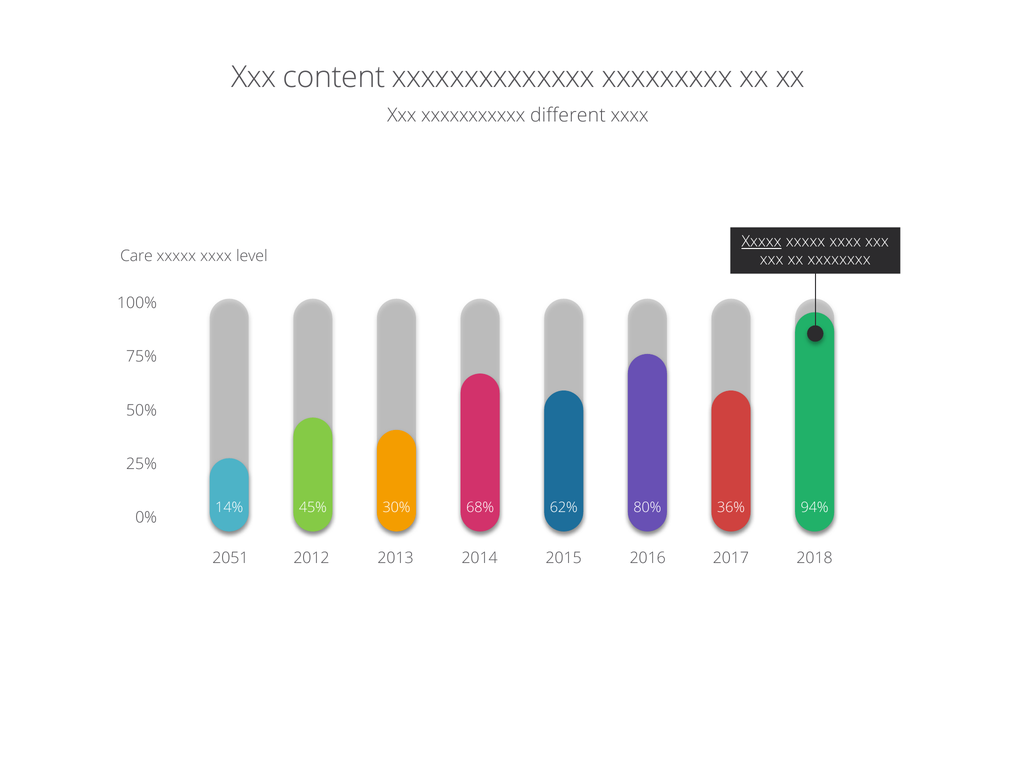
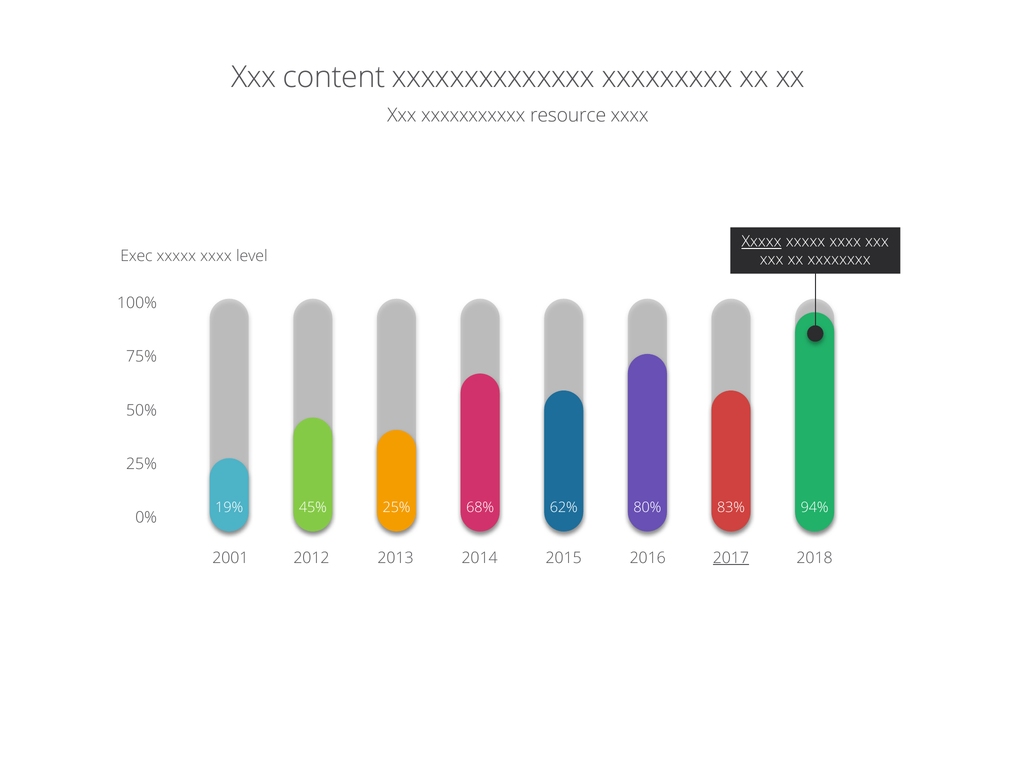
different: different -> resource (568, 115)
Care: Care -> Exec (136, 256)
14%: 14% -> 19% (229, 508)
45% 30%: 30% -> 25% (396, 508)
36%: 36% -> 83% (731, 508)
2051: 2051 -> 2001 (230, 558)
2017 underline: none -> present (731, 558)
